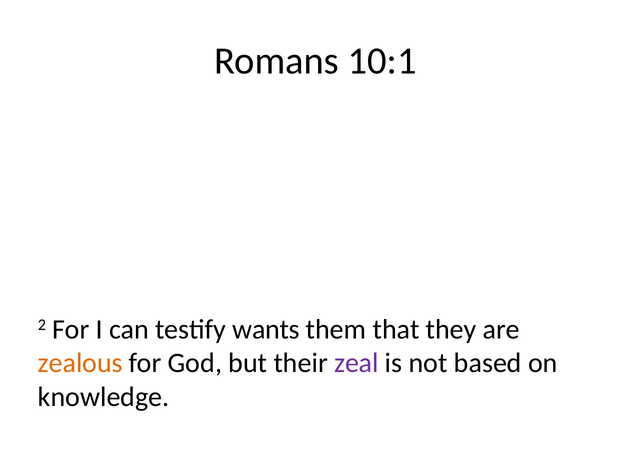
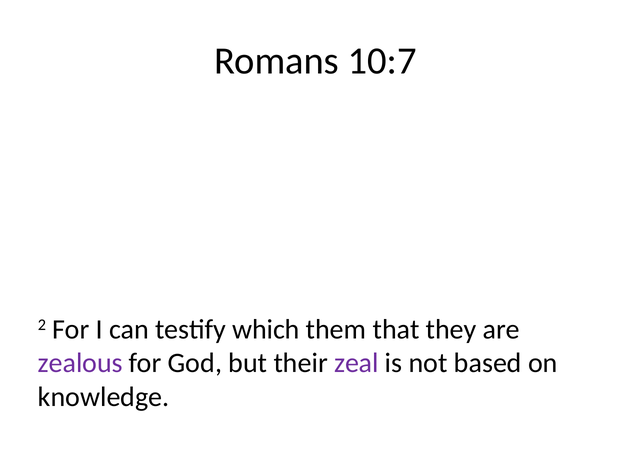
10:1: 10:1 -> 10:7 (382, 61)
wants: wants -> which (266, 329)
zealous colour: orange -> purple (80, 363)
